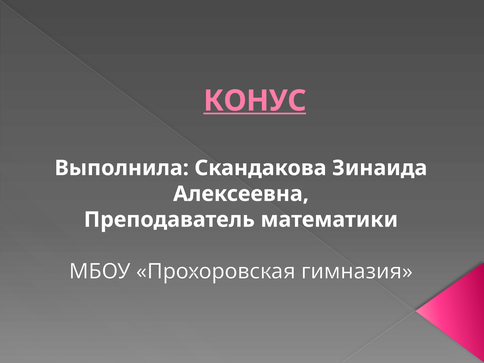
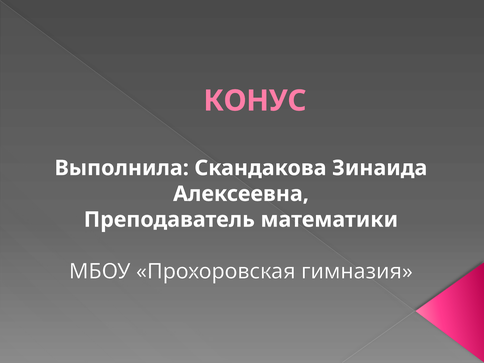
КОНУС underline: present -> none (255, 101)
